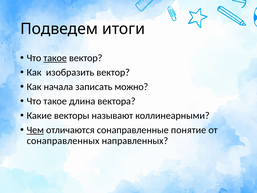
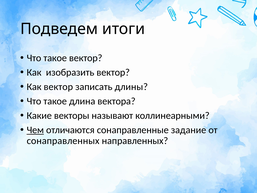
такое underline: present -> none (55, 58)
Как начала: начала -> вектор (58, 87)
можно: можно -> длины (131, 87)
понятие: понятие -> задание (189, 130)
